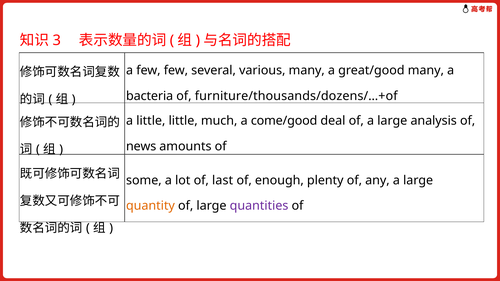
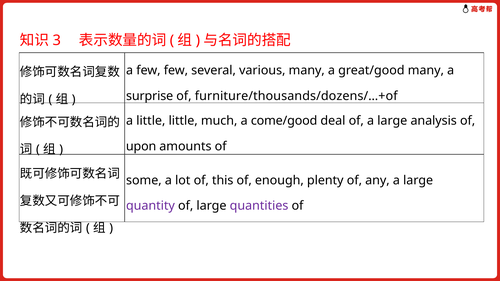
bacteria: bacteria -> surprise (150, 96)
news: news -> upon (141, 147)
last: last -> this (223, 180)
quantity colour: orange -> purple (150, 206)
